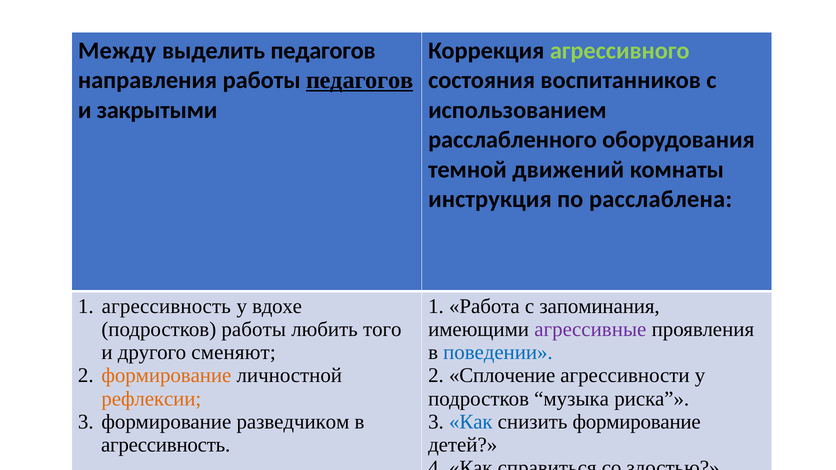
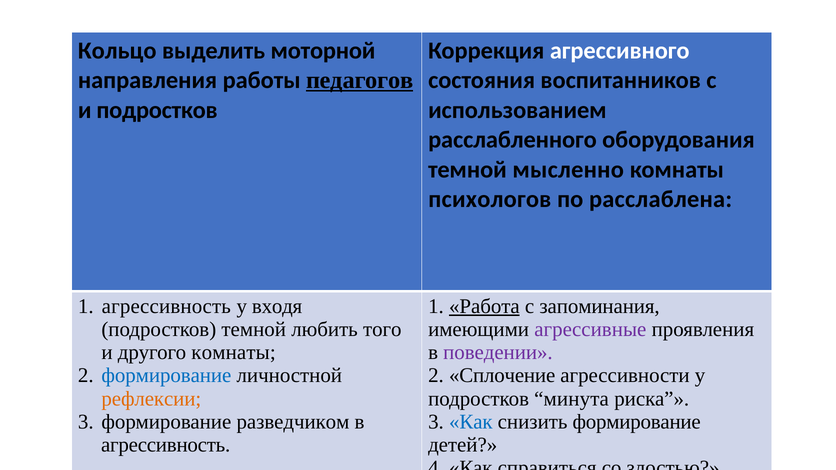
Между: Между -> Кольцо (117, 51)
выделить педагогов: педагогов -> моторной (323, 51)
агрессивного colour: light green -> white (620, 51)
и закрытыми: закрытыми -> подростков (157, 110)
движений: движений -> мысленно (568, 170)
инструкция: инструкция -> психологов (490, 200)
вдохе: вдохе -> входя (277, 306)
Работа underline: none -> present (484, 306)
подростков работы: работы -> темной (254, 330)
другого сменяют: сменяют -> комнаты (234, 353)
поведении colour: blue -> purple (498, 353)
формирование colour: orange -> blue (166, 376)
музыка: музыка -> минута (572, 399)
